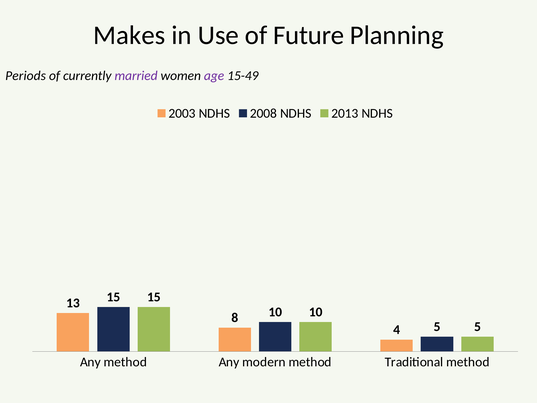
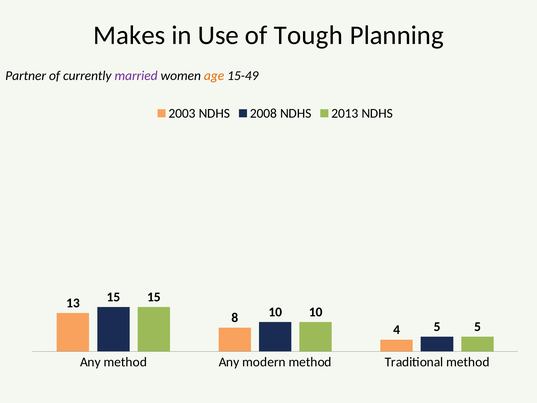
Future: Future -> Tough (308, 35)
Periods: Periods -> Partner (26, 76)
age colour: purple -> orange (214, 76)
